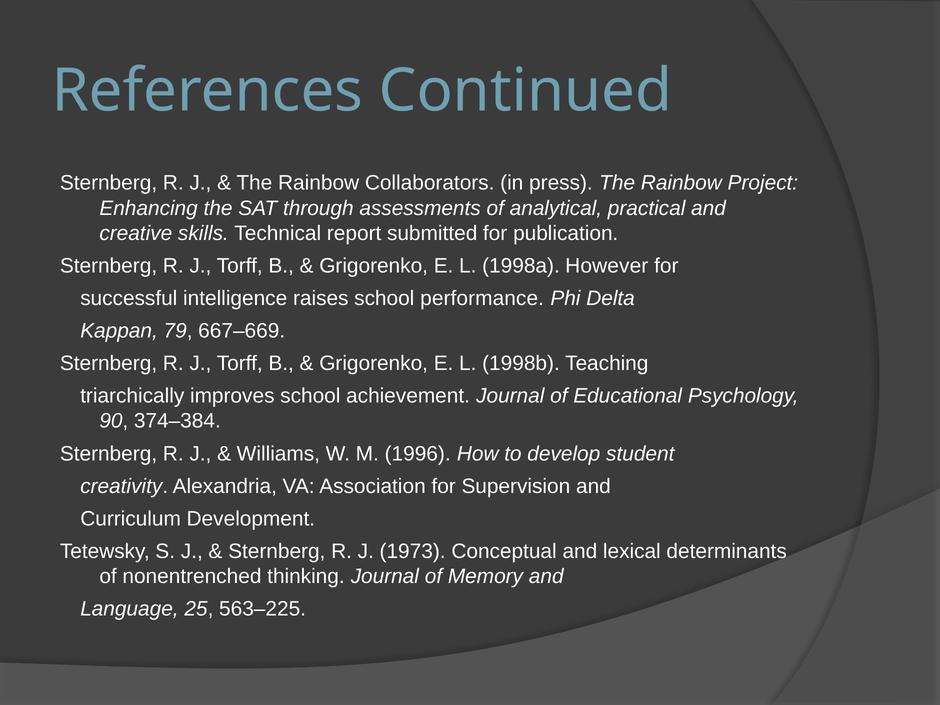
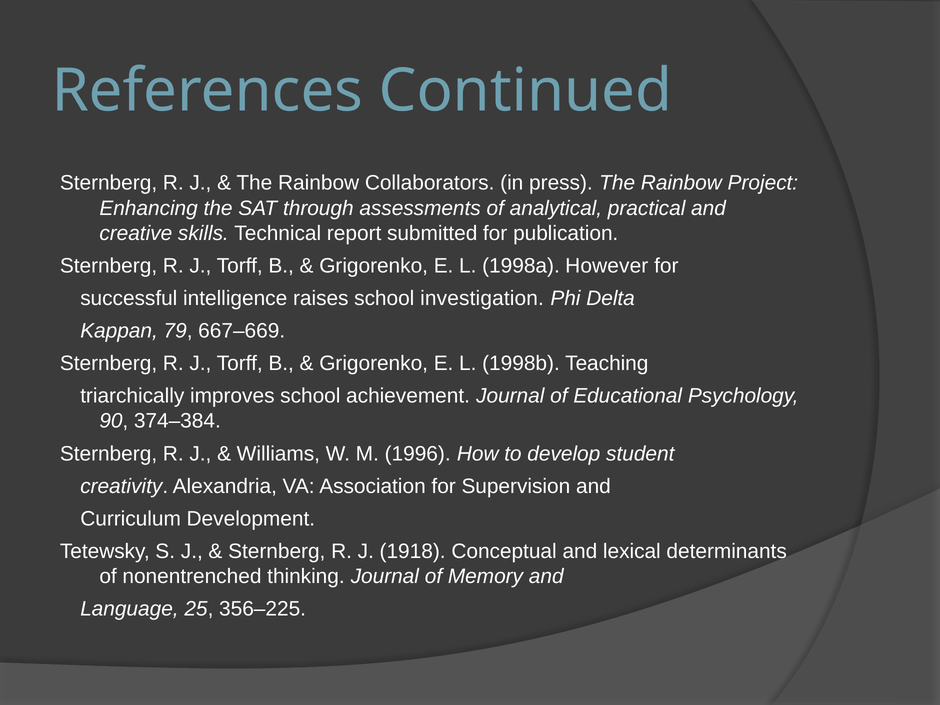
performance: performance -> investigation (482, 298)
1973: 1973 -> 1918 (413, 551)
563–225: 563–225 -> 356–225 (263, 609)
